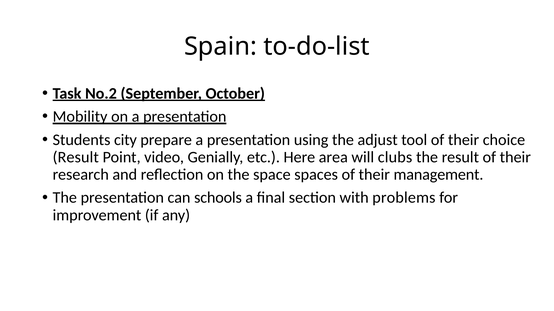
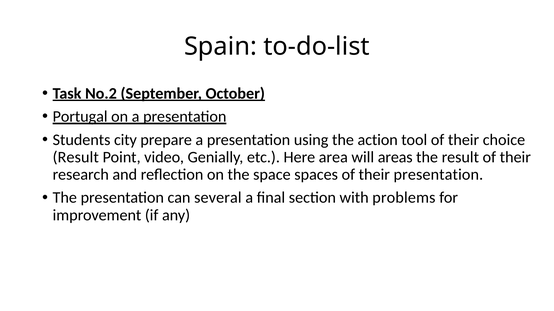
Mobility: Mobility -> Portugal (80, 117)
adjust: adjust -> action (378, 140)
clubs: clubs -> areas (395, 157)
their management: management -> presentation (438, 175)
schools: schools -> several (218, 198)
